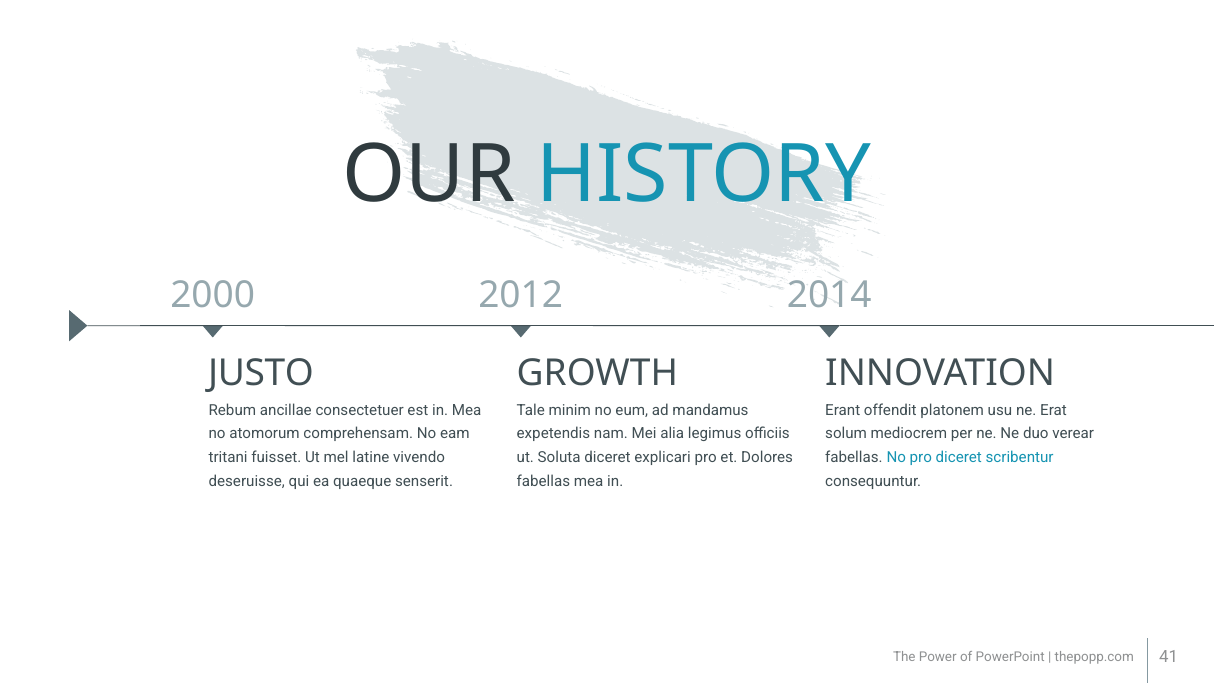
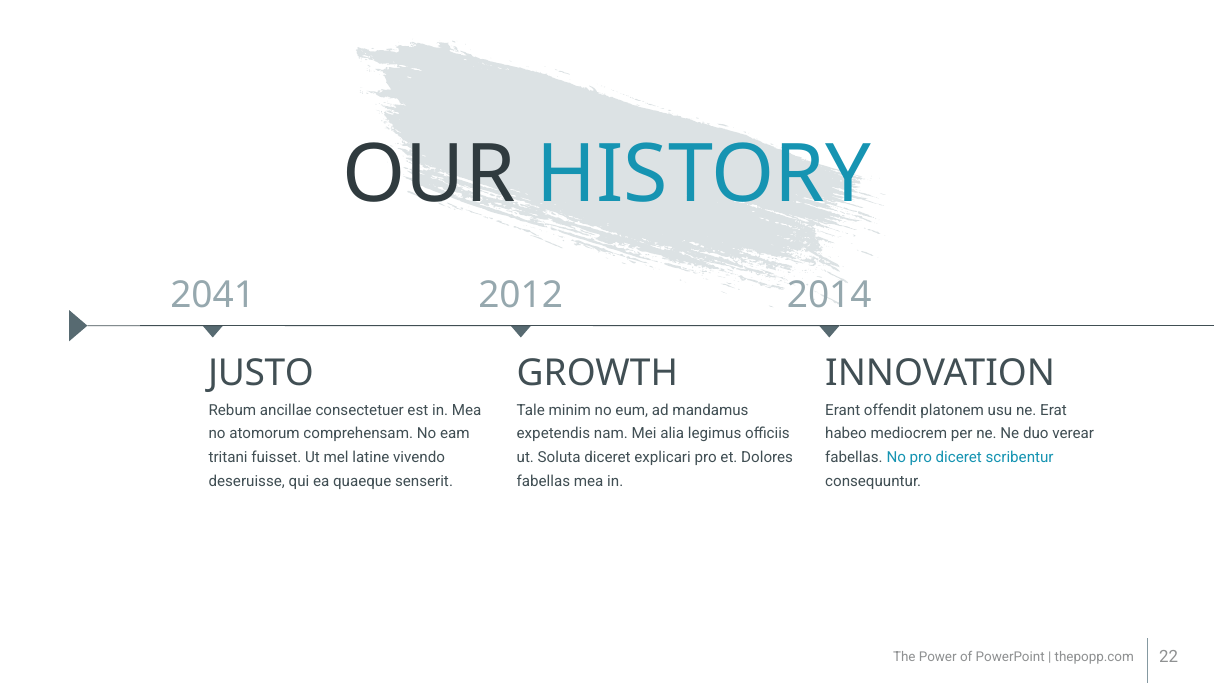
2000: 2000 -> 2041 (213, 295)
solum: solum -> habeo (846, 434)
41: 41 -> 22 (1169, 657)
